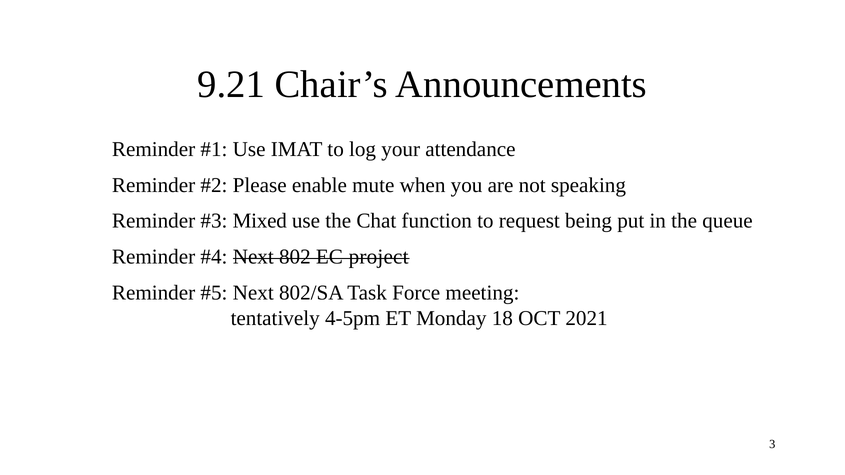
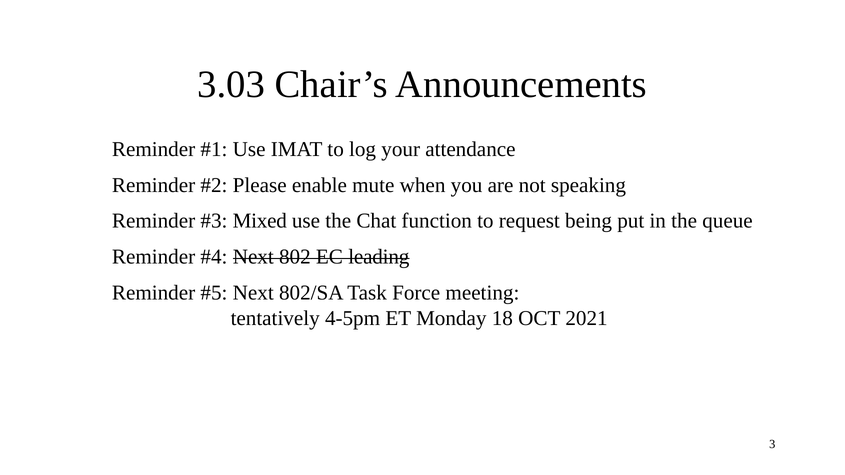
9.21: 9.21 -> 3.03 (231, 85)
project: project -> leading (379, 257)
